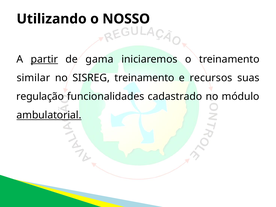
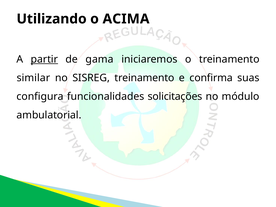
NOSSO: NOSSO -> ACIMA (126, 19)
recursos: recursos -> confirma (211, 78)
regulação: regulação -> configura (40, 97)
cadastrado: cadastrado -> solicitações (175, 97)
ambulatorial underline: present -> none (49, 115)
